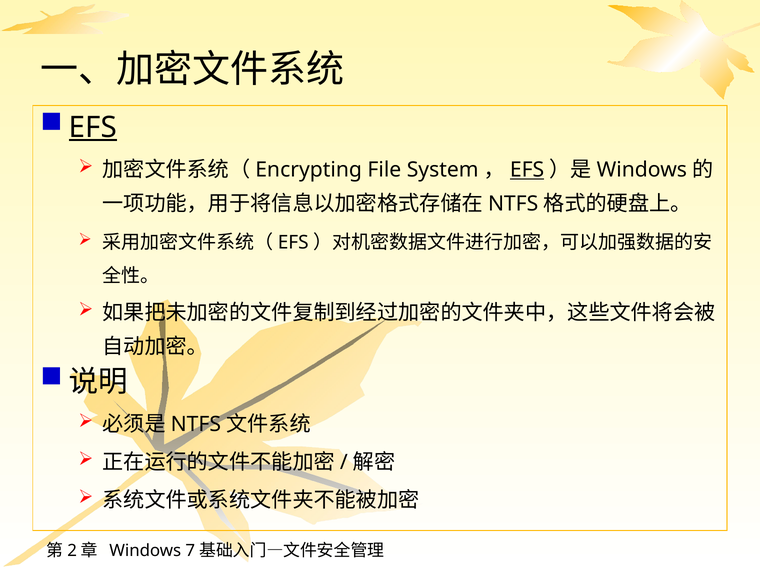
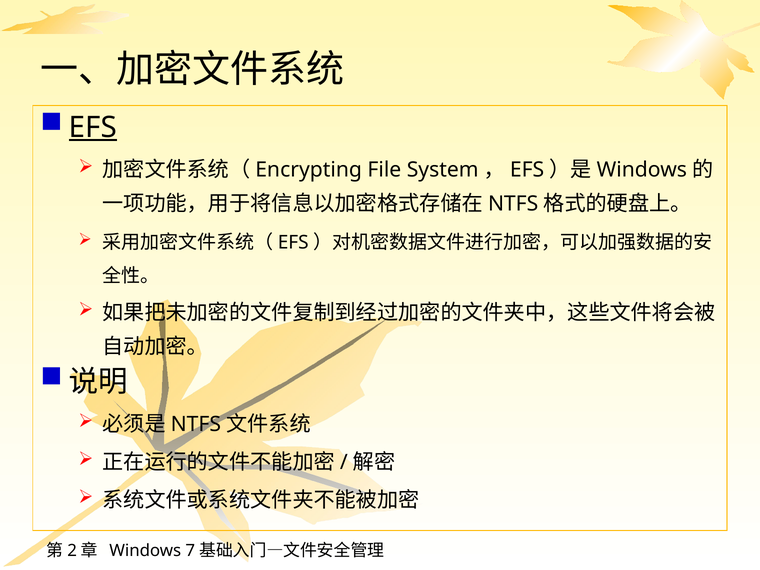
EFS underline: present -> none (527, 170)
